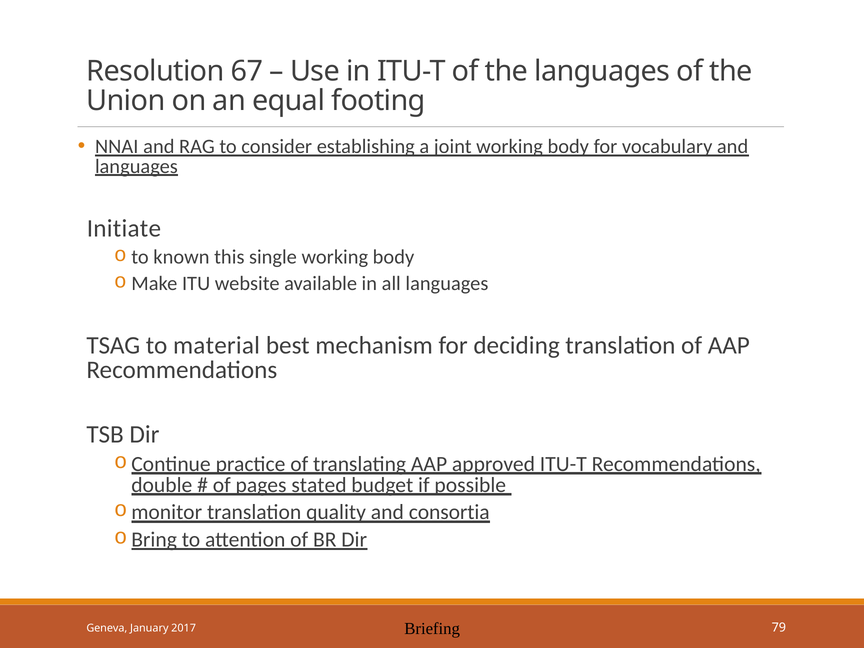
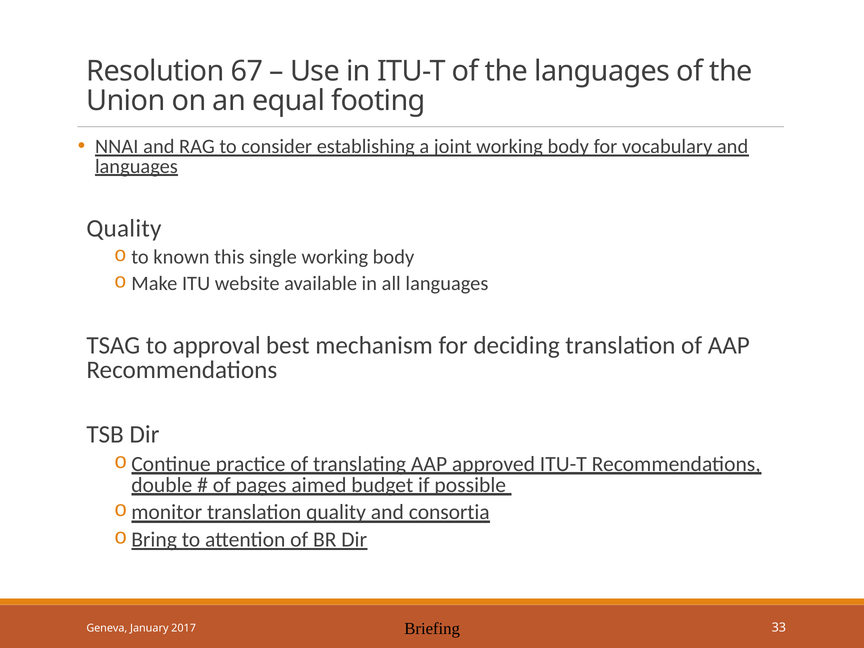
Initiate: Initiate -> Quality (124, 228)
material: material -> approval (217, 346)
stated: stated -> aimed (319, 485)
79: 79 -> 33 (779, 628)
